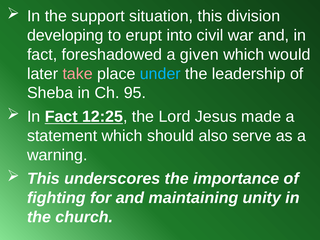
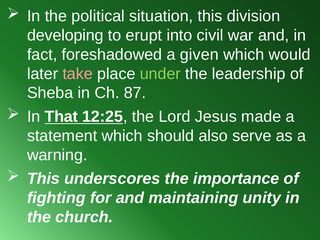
support: support -> political (98, 16)
under colour: light blue -> light green (160, 74)
95: 95 -> 87 (135, 93)
Fact: Fact -> That (61, 117)
